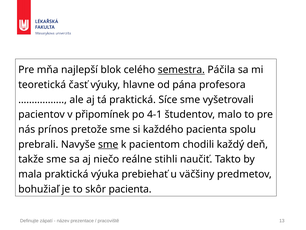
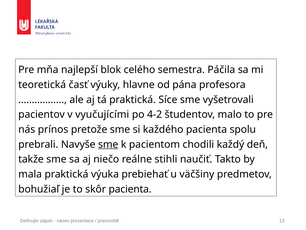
semestra underline: present -> none (181, 70)
připomínek: připomínek -> vyučujícími (102, 114)
4-1: 4-1 -> 4-2 (155, 114)
